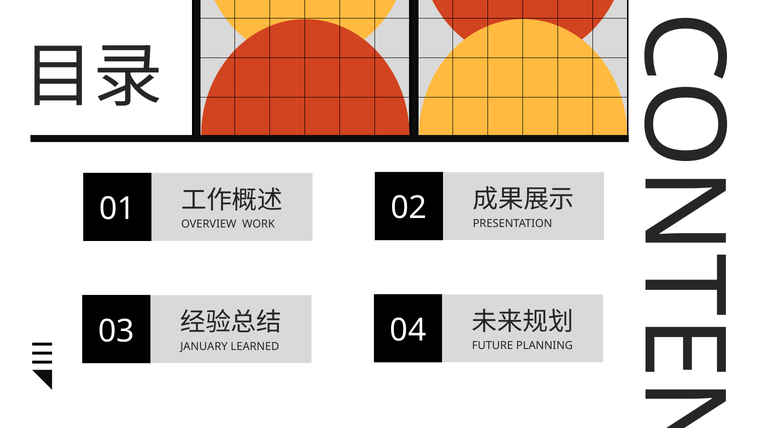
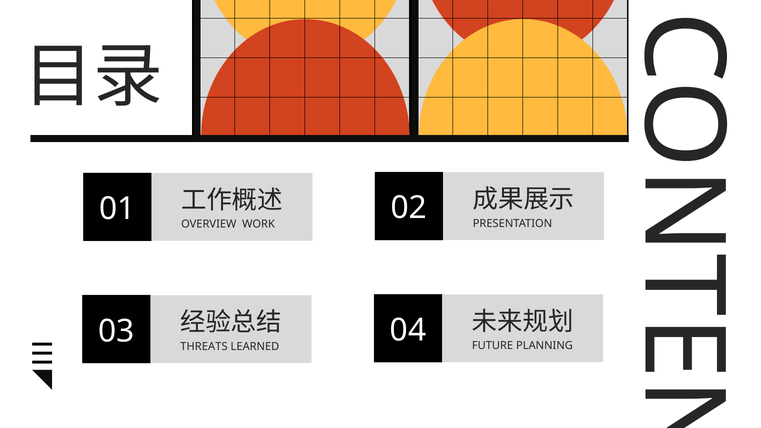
JANUARY: JANUARY -> THREATS (204, 347)
